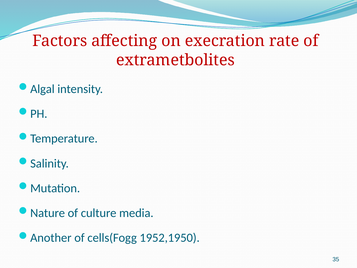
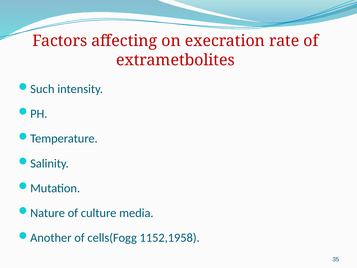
Algal: Algal -> Such (42, 89)
1952,1950: 1952,1950 -> 1152,1958 (170, 238)
